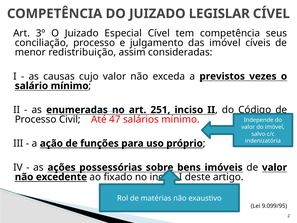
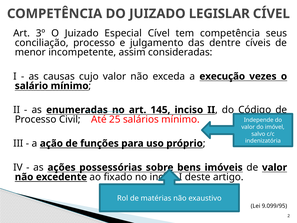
das imóvel: imóvel -> dentre (225, 43)
redistribuição: redistribuição -> incompetente (82, 52)
previstos: previstos -> execução (222, 76)
251: 251 -> 145 (160, 110)
47: 47 -> 25 (115, 119)
